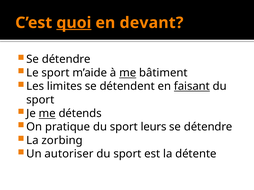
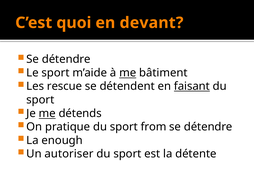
quoi underline: present -> none (74, 23)
limites: limites -> rescue (65, 87)
leurs: leurs -> from (154, 127)
zorbing: zorbing -> enough (62, 141)
